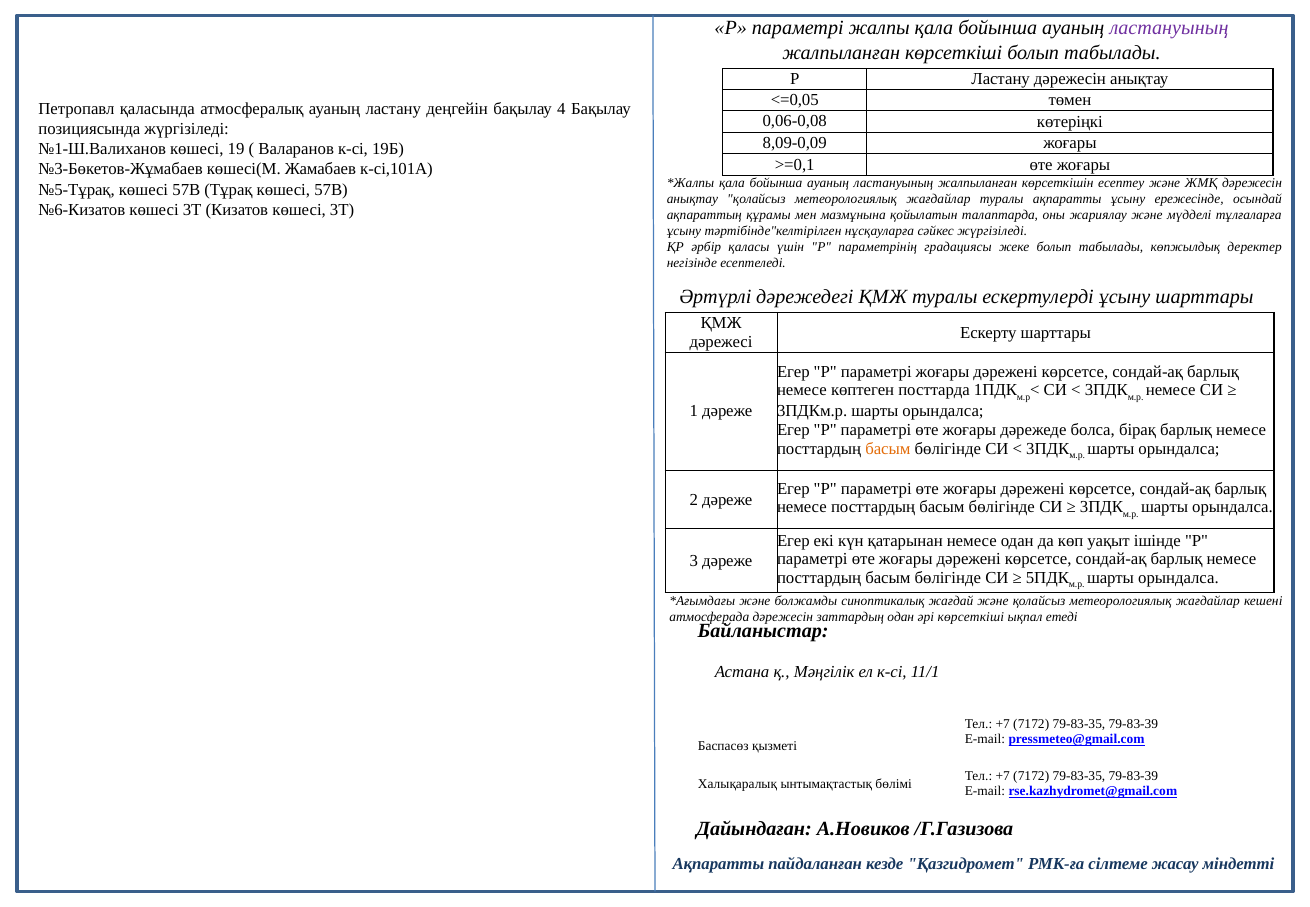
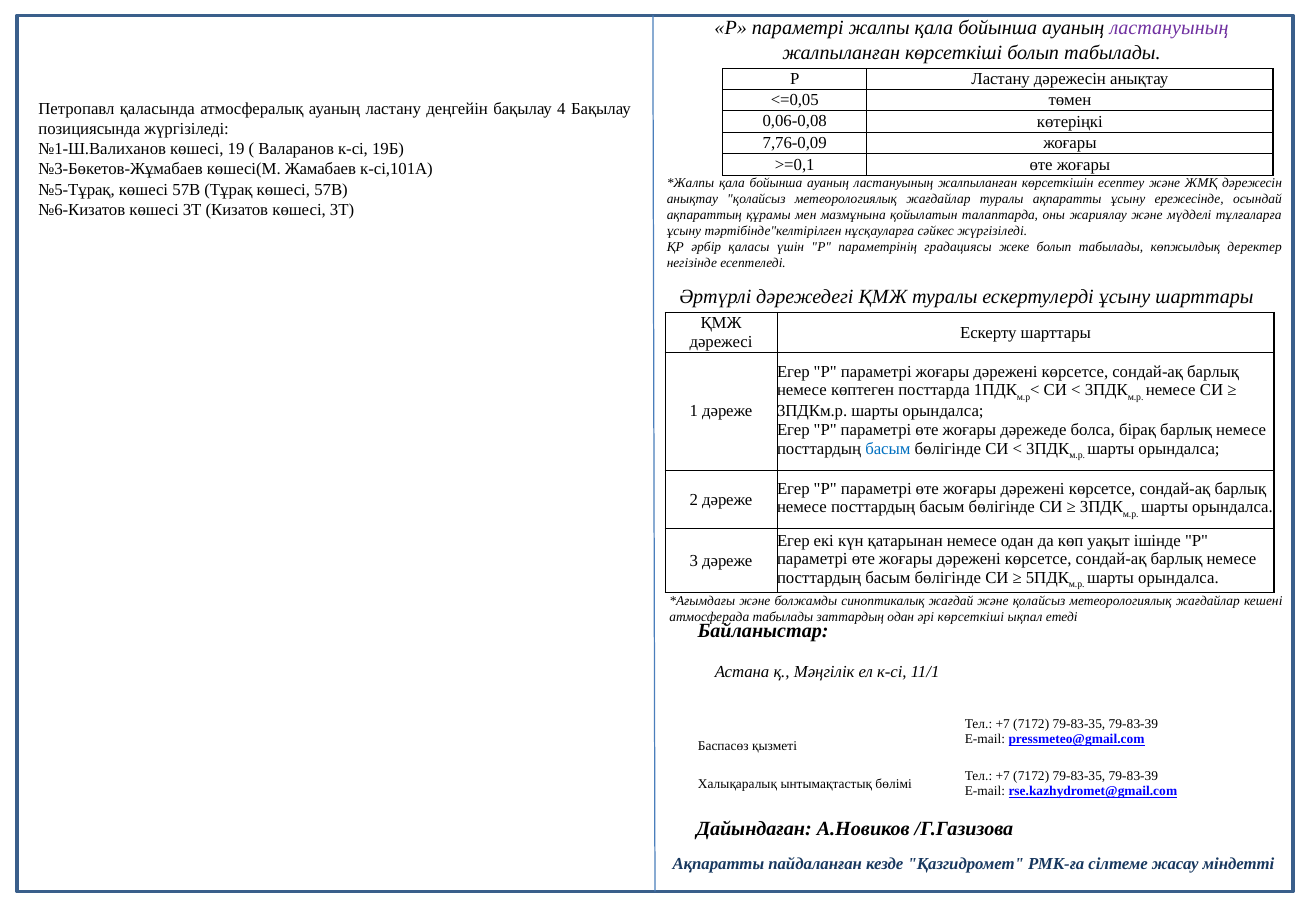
8,09-0,09: 8,09-0,09 -> 7,76-0,09 (795, 143)
басым colour: orange -> blue (888, 448)
атмосферада дәрежесін: дәрежесін -> табылады (783, 617)
